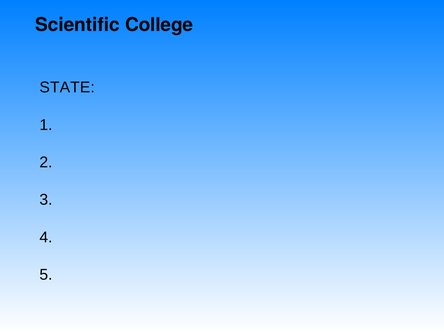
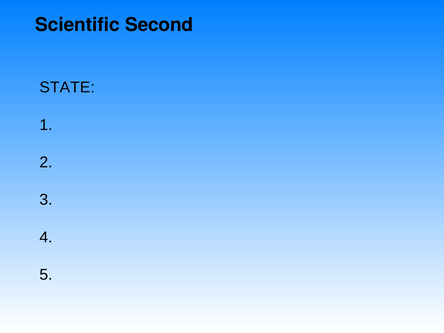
College: College -> Second (159, 25)
